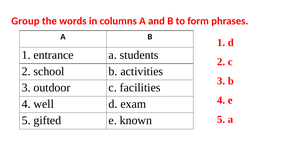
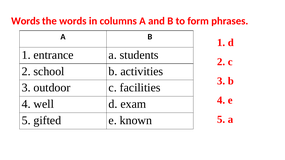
Group: Group -> Words (26, 21)
